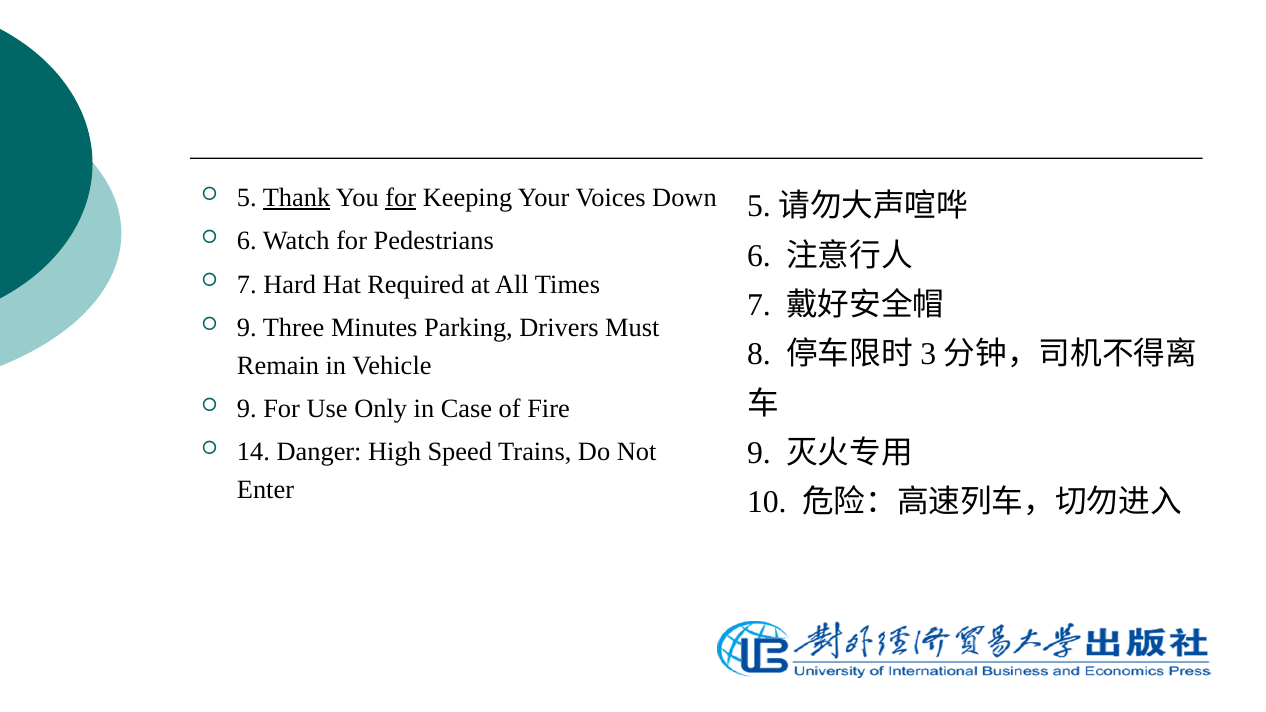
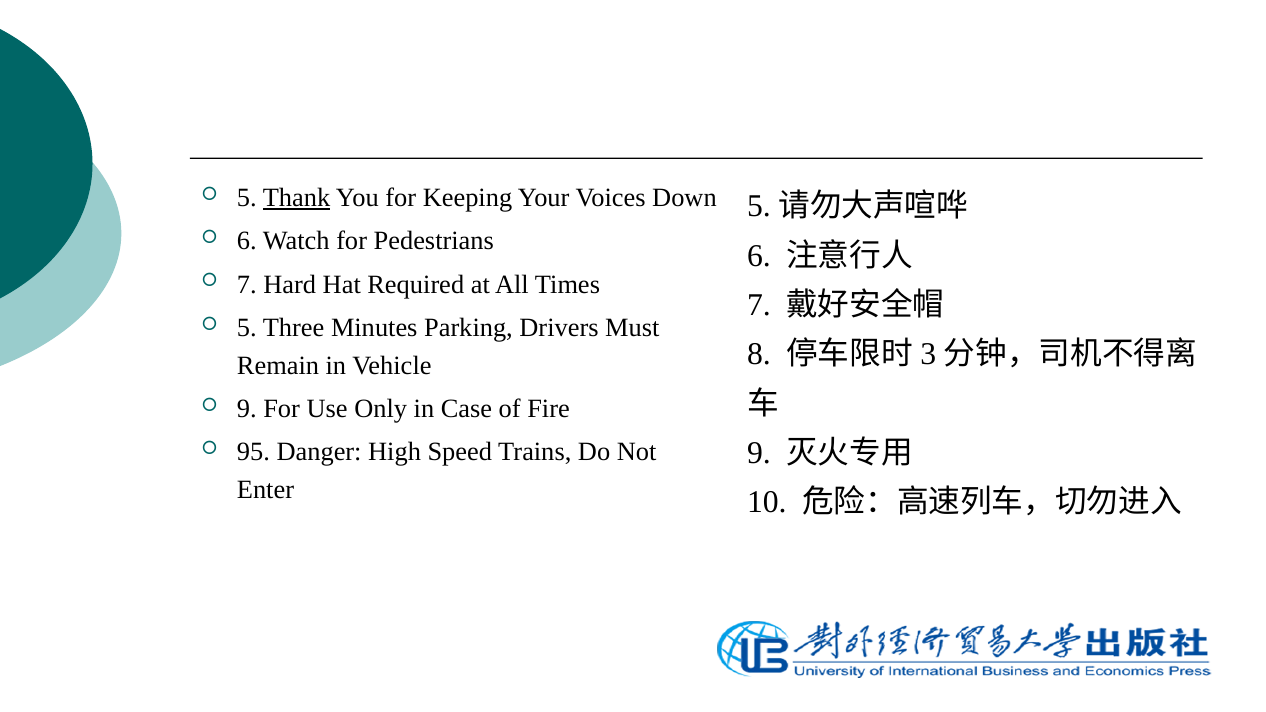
for underline: present -> none (401, 198)
9: 9 -> 5 (247, 328)
14: 14 -> 95 (254, 452)
